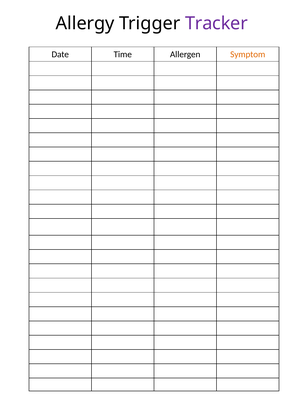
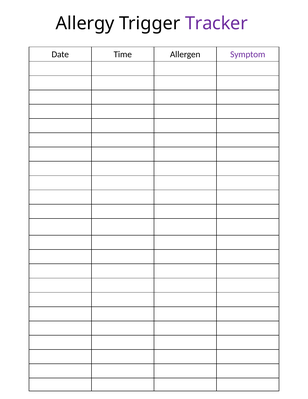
Symptom colour: orange -> purple (248, 54)
